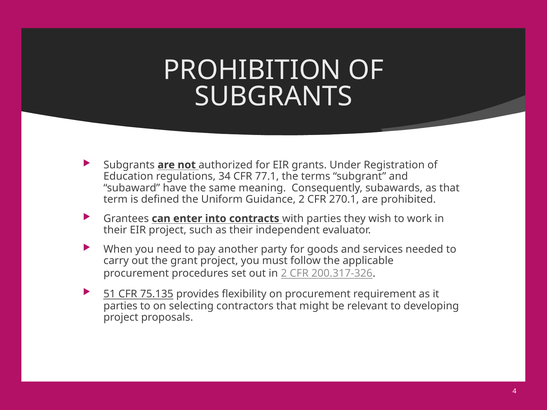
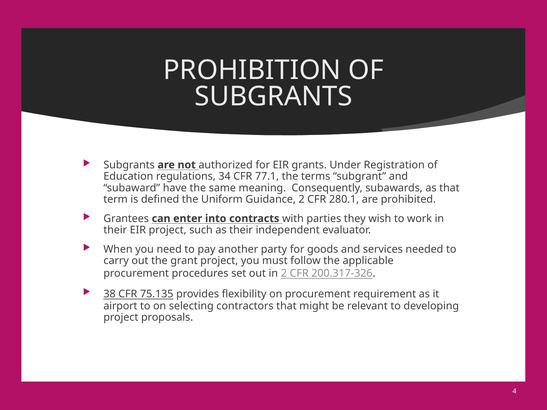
270.1: 270.1 -> 280.1 (344, 200)
51: 51 -> 38 (110, 294)
parties: parties -> airport (120, 306)
